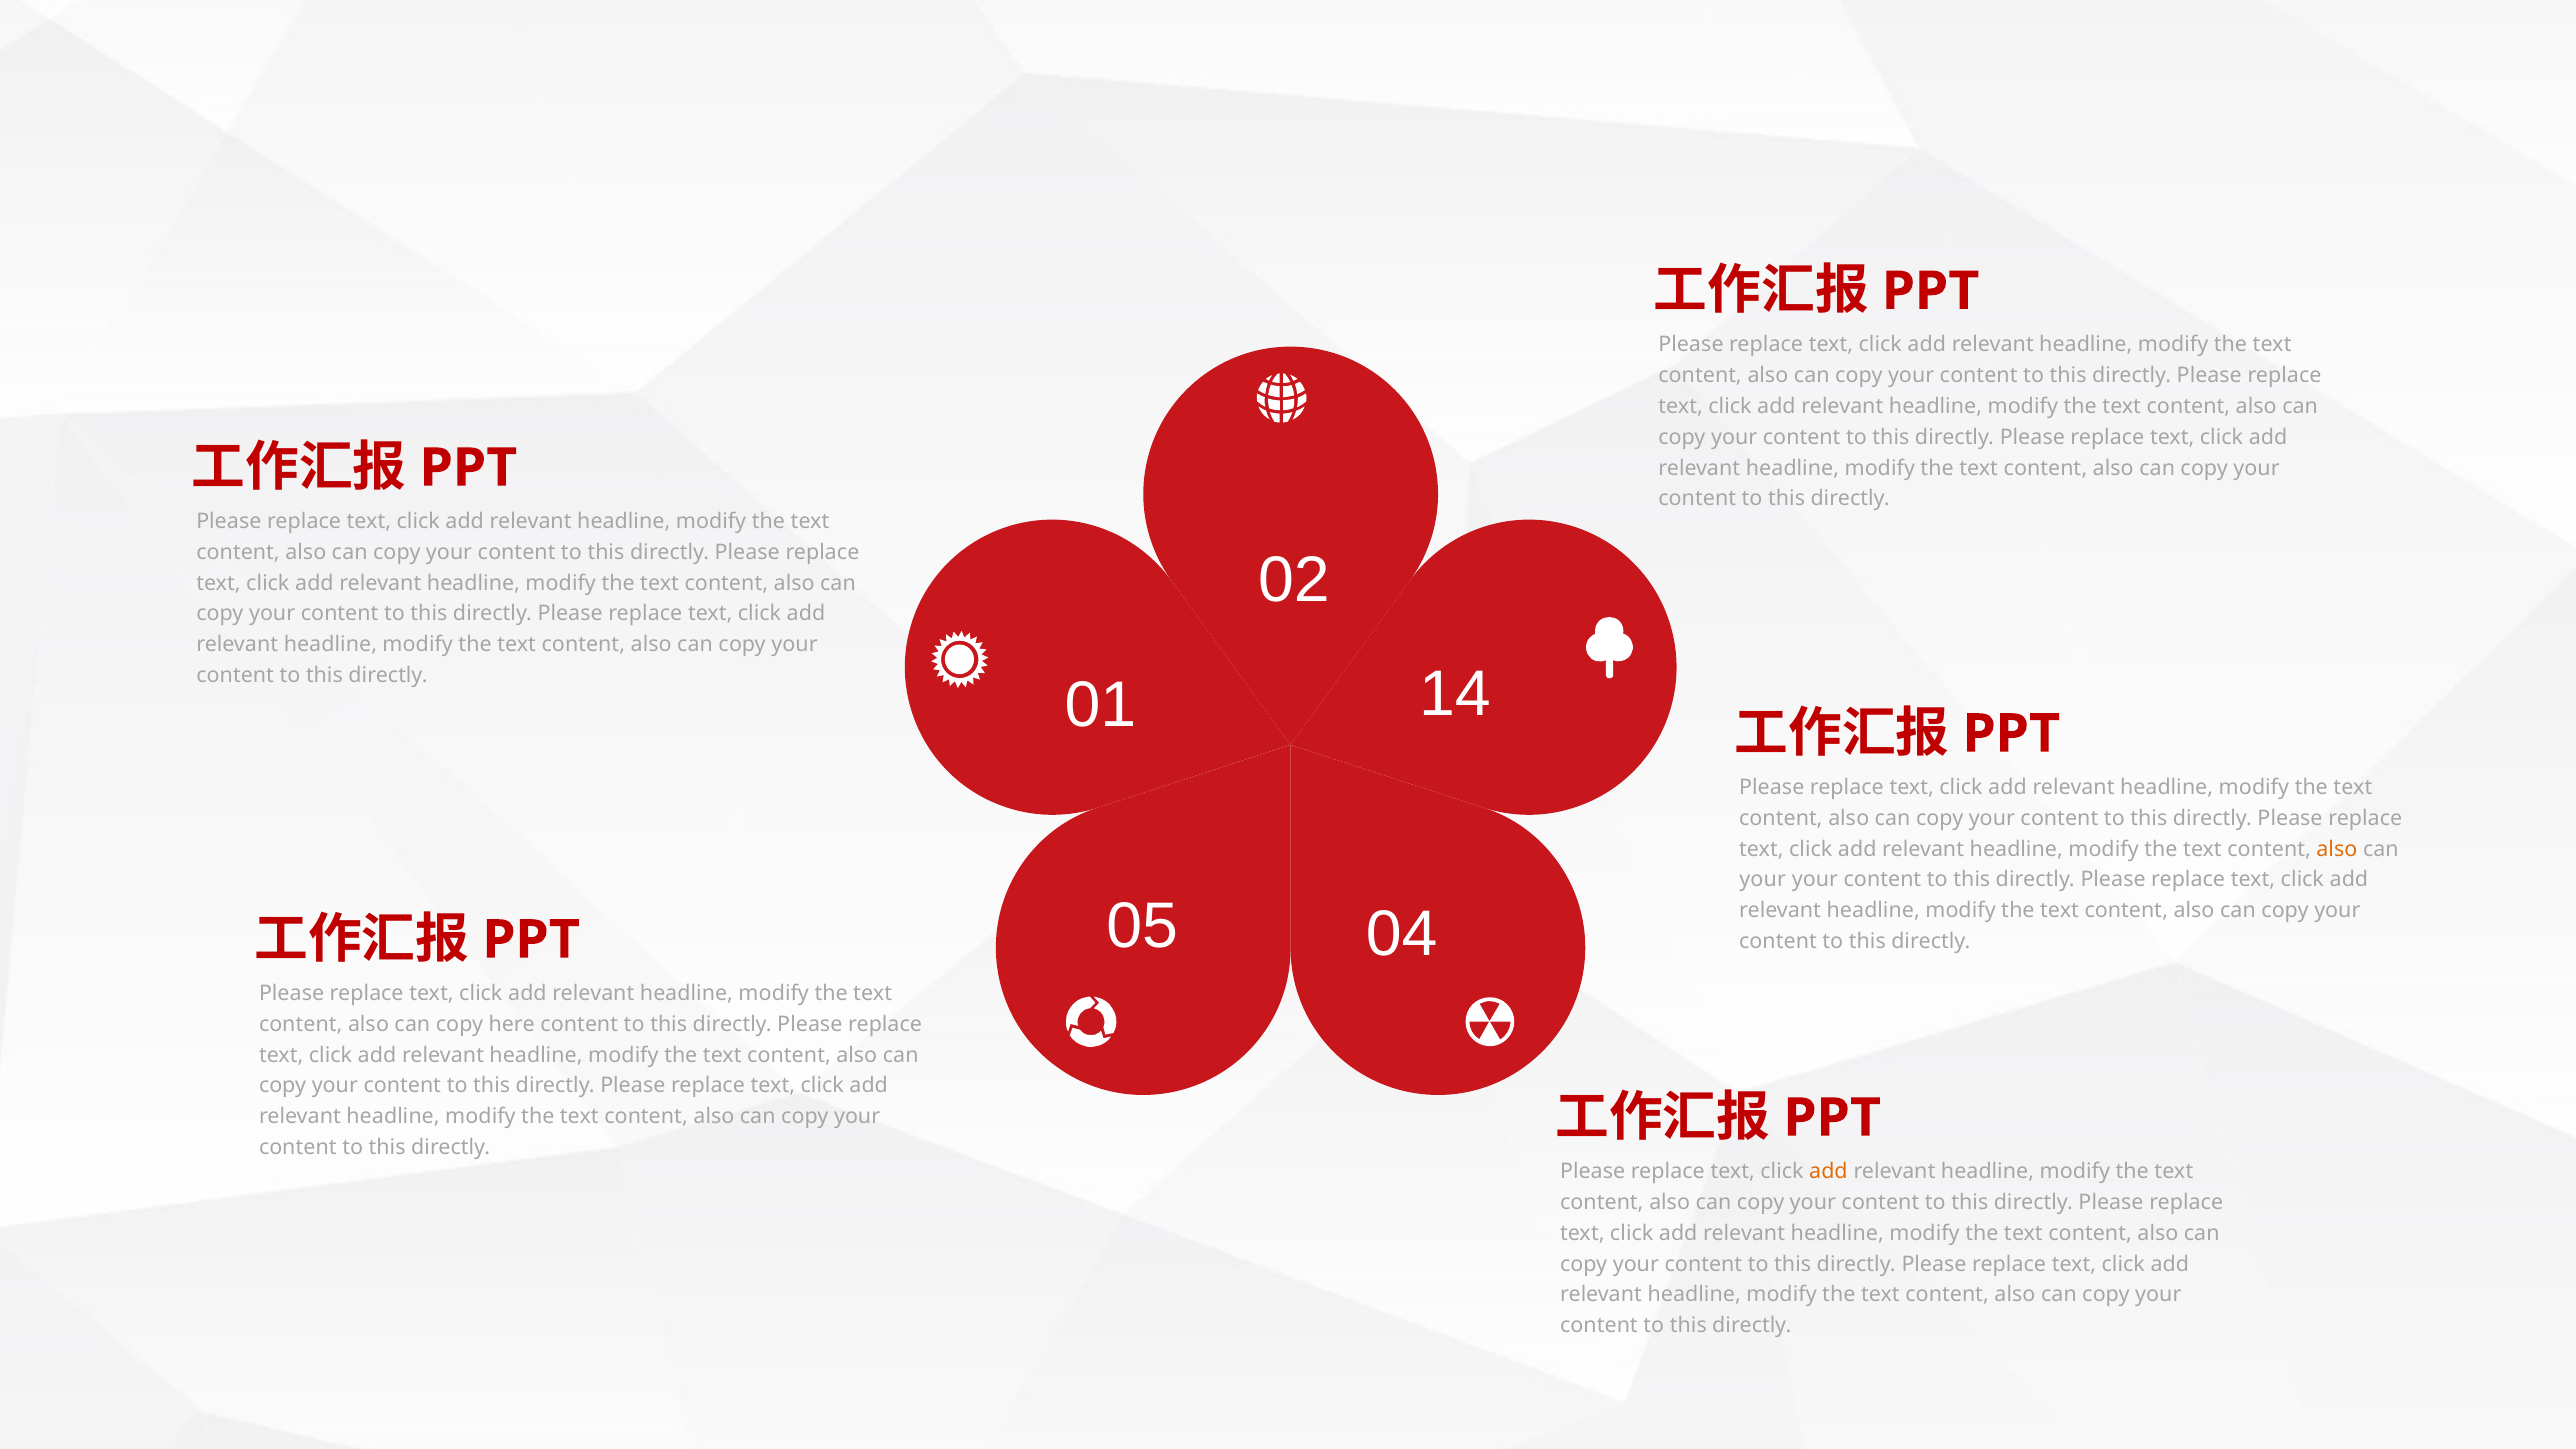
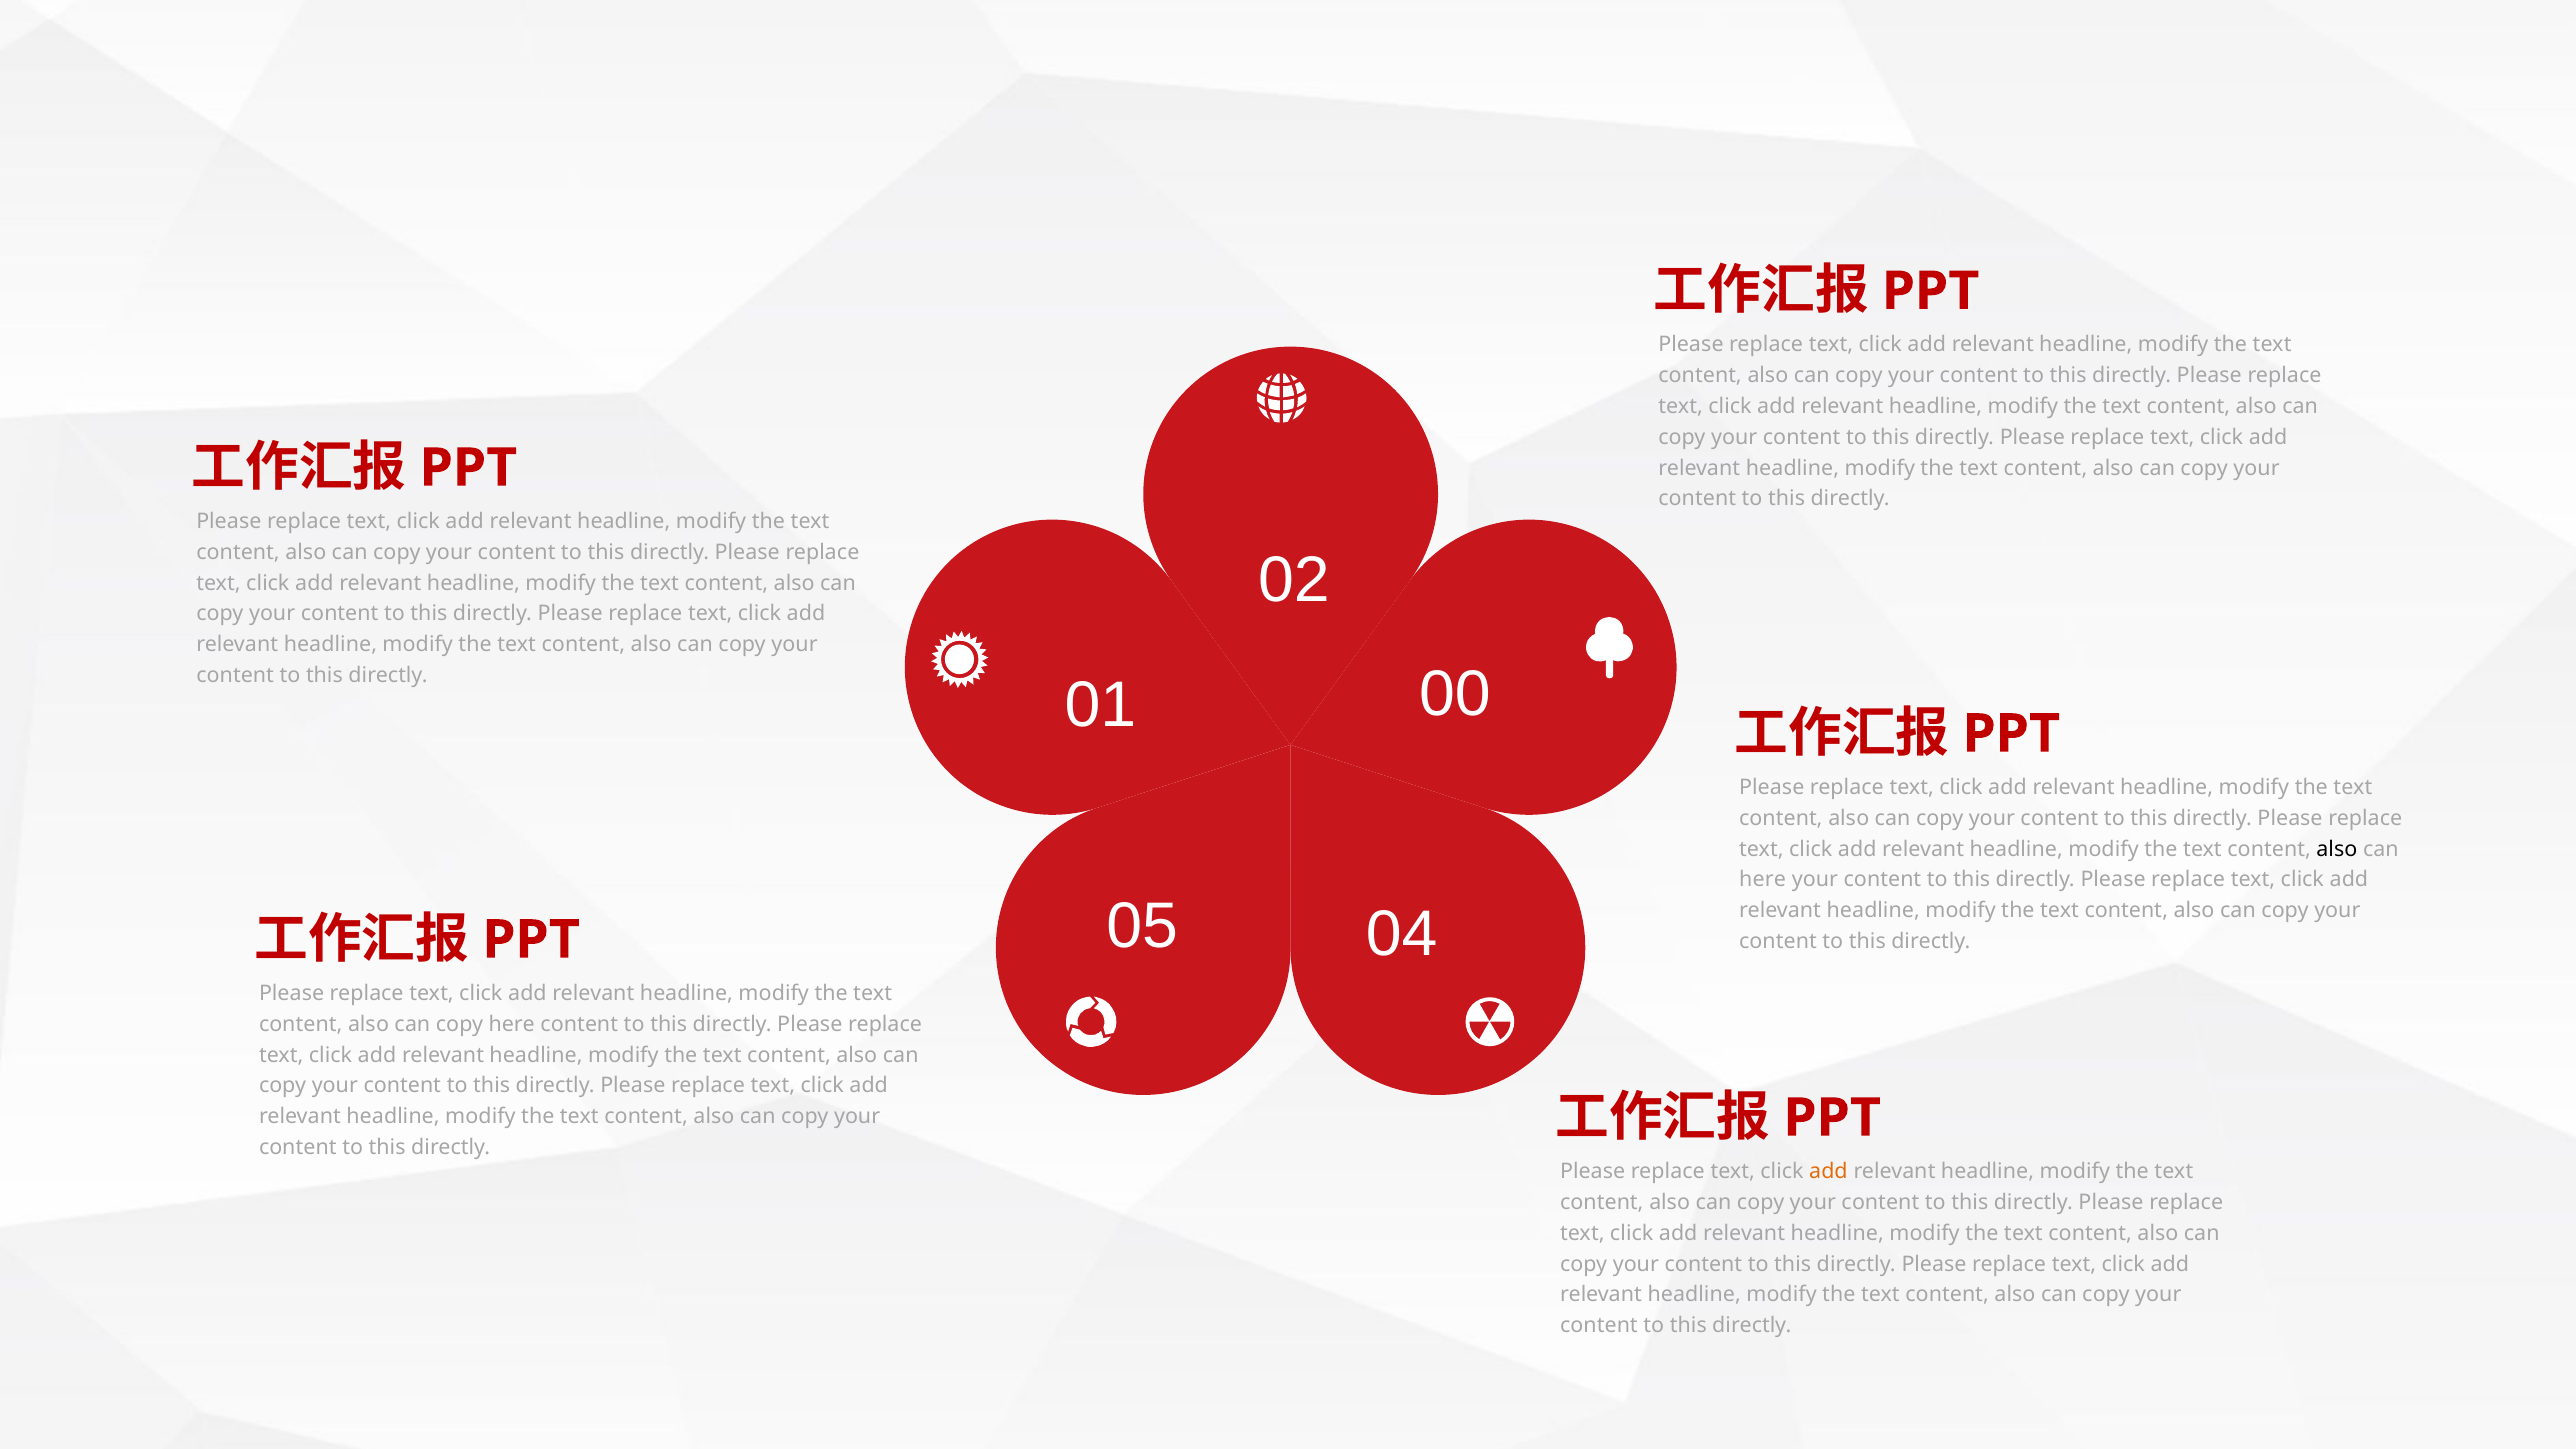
14: 14 -> 00 (1455, 694)
also colour: orange -> black (2337, 849)
your: your -> here (1763, 880)
